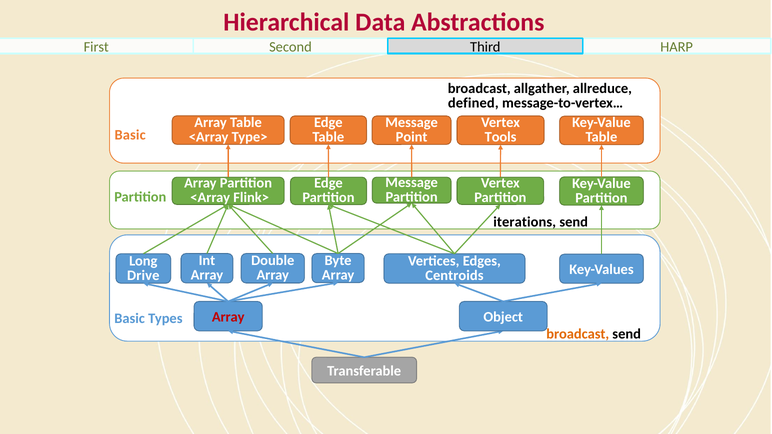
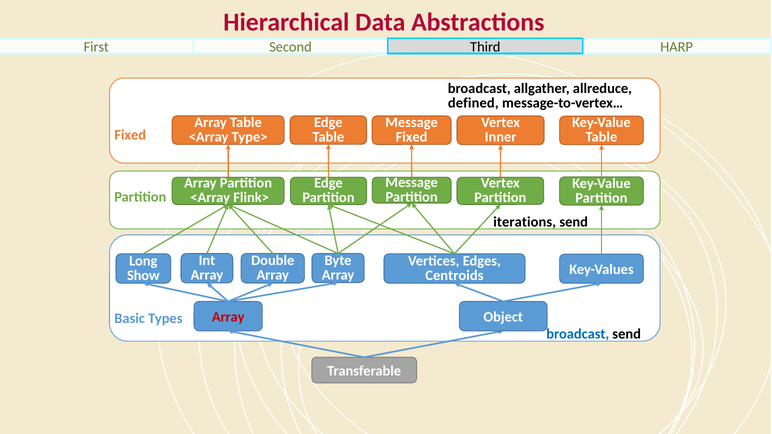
Basic: Basic -> Fixed (130, 135)
Point: Point -> Fixed (412, 137)
Tools: Tools -> Inner (501, 137)
Drive: Drive -> Show (143, 275)
broadcast colour: orange -> blue (578, 334)
